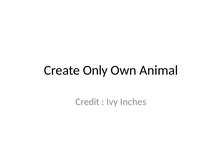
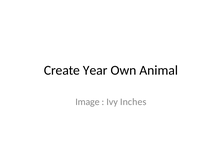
Only: Only -> Year (95, 71)
Credit: Credit -> Image (87, 102)
